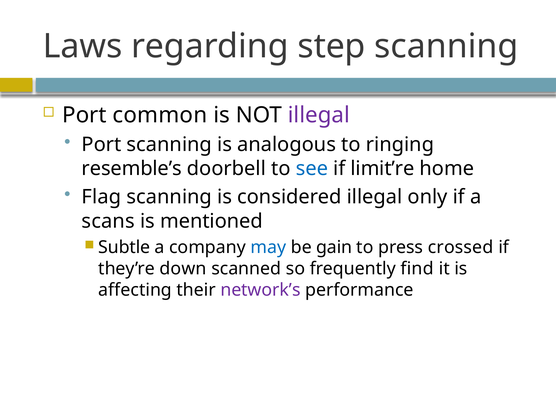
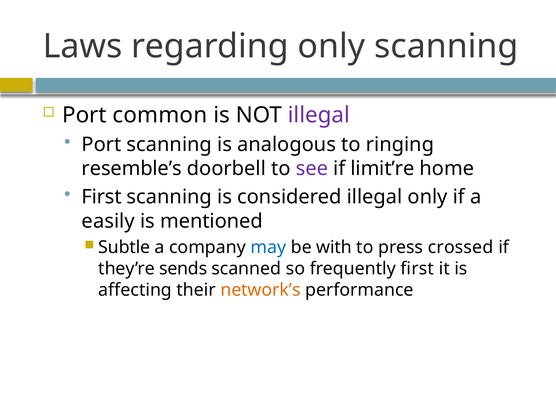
regarding step: step -> only (331, 46)
see colour: blue -> purple (312, 169)
Flag: Flag -> First (102, 197)
scans: scans -> easily (108, 221)
gain: gain -> with (334, 247)
down: down -> sends (183, 269)
frequently find: find -> first (417, 269)
network’s colour: purple -> orange (260, 290)
